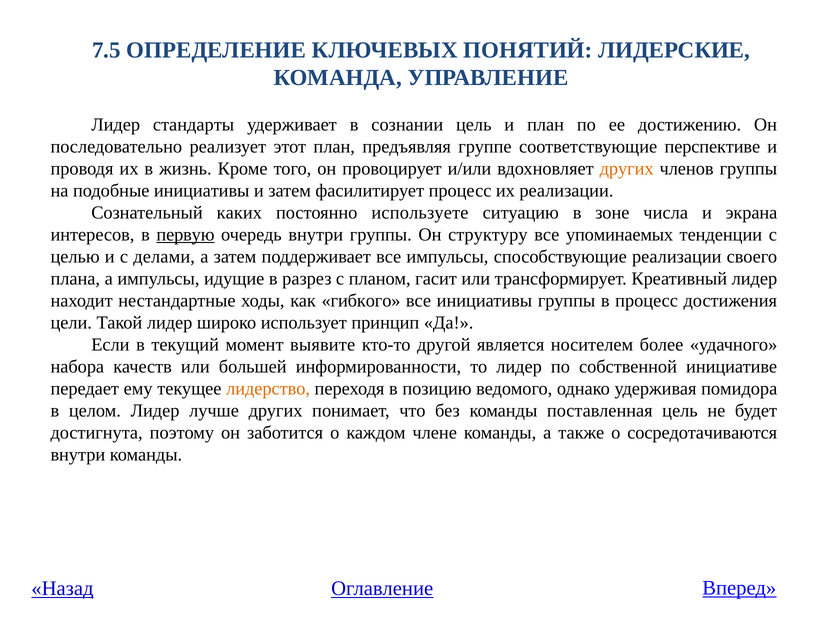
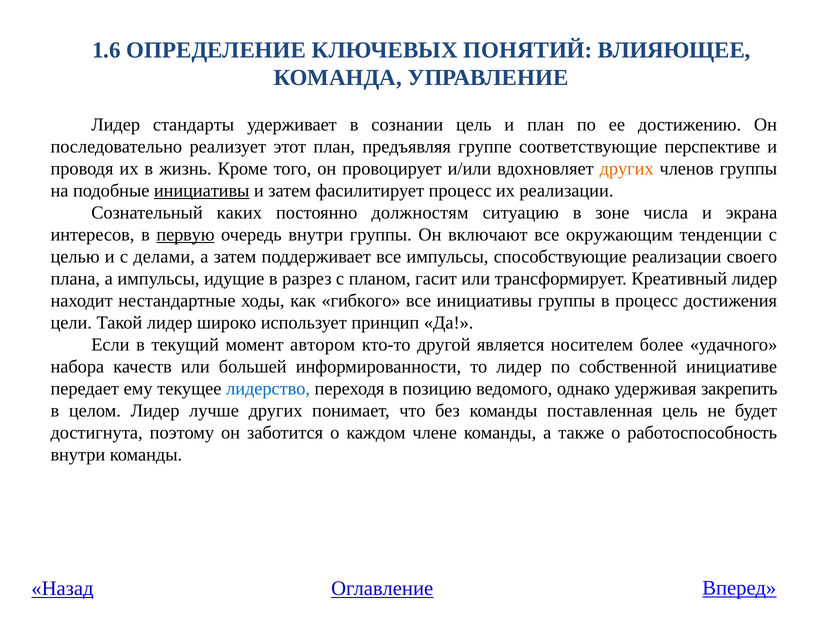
7.5: 7.5 -> 1.6 (106, 50)
ЛИДЕРСКИЕ: ЛИДЕРСКИЕ -> ВЛИЯЮЩЕЕ (674, 50)
инициативы underline: none -> present (202, 191)
используете: используете -> должностям (420, 213)
структуру: структуру -> включают (488, 235)
упоминаемых: упоминаемых -> окружающим (620, 235)
выявите: выявите -> автором (323, 345)
лидерство colour: orange -> blue (268, 389)
помидора: помидора -> закрепить (739, 389)
сосредотачиваются: сосредотачиваются -> работоспособность (702, 433)
